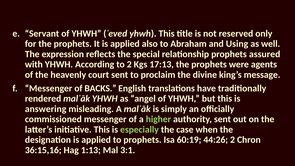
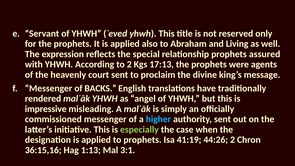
Using: Using -> Living (237, 44)
answering: answering -> impressive (46, 109)
higher colour: light green -> light blue (158, 119)
60:19: 60:19 -> 41:19 (189, 140)
